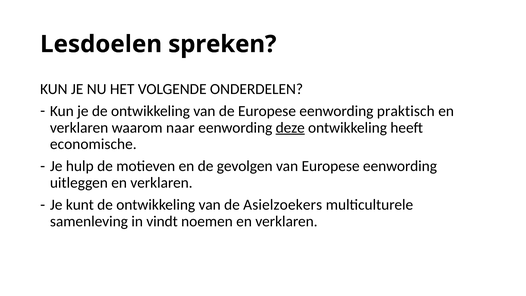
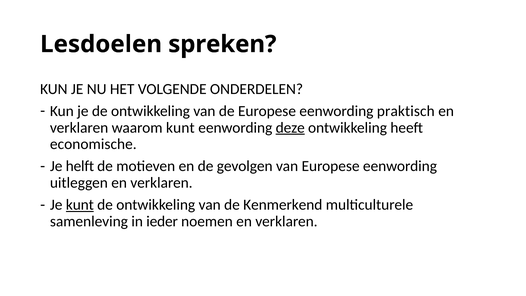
waarom naar: naar -> kunt (180, 128)
hulp: hulp -> helft (80, 166)
kunt underline: none -> present (80, 205)
Asielzoekers: Asielzoekers -> Kenmerkend (283, 205)
vindt: vindt -> ieder (162, 221)
